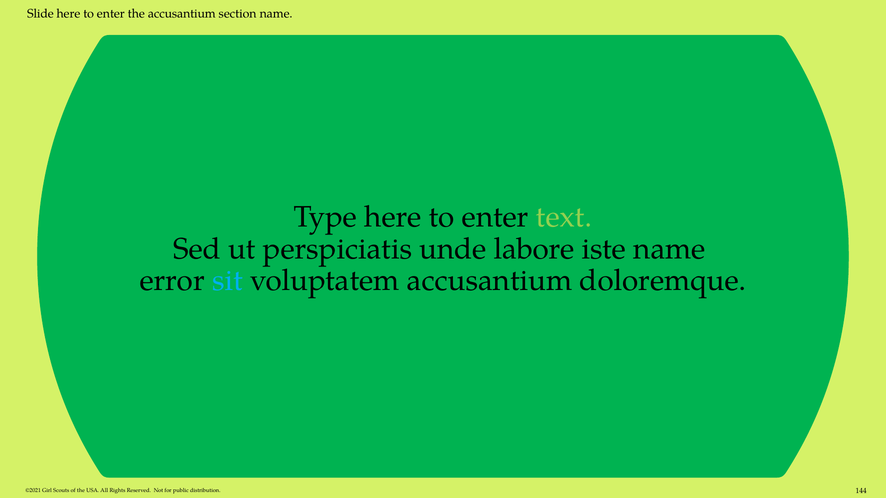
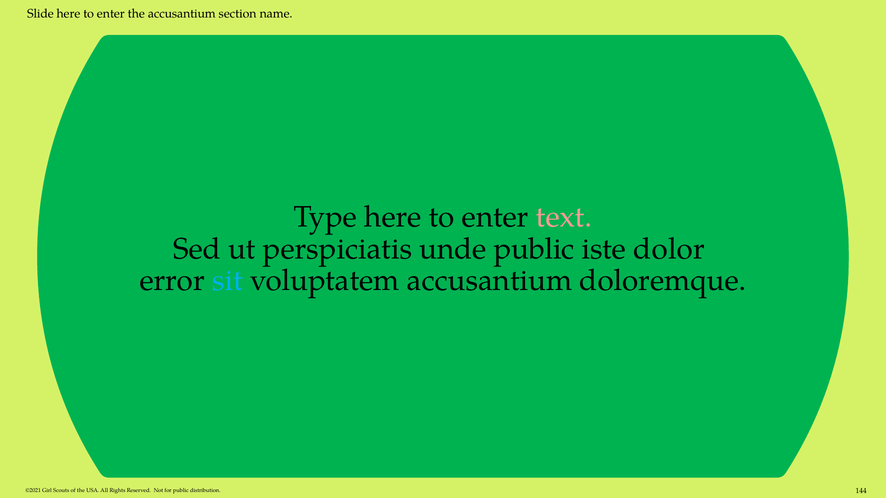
text colour: light green -> pink (564, 217)
unde labore: labore -> public (534, 249)
iste name: name -> dolor (669, 249)
